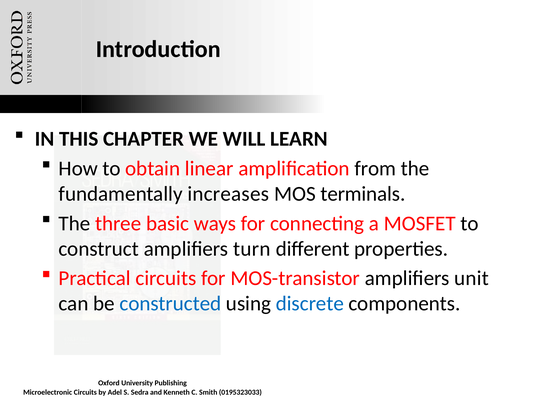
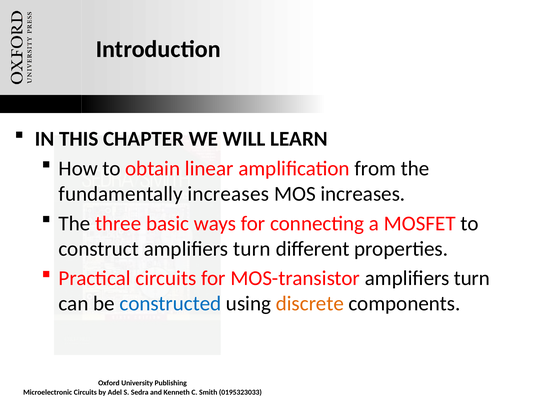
MOS terminals: terminals -> increases (363, 194)
MOS-transistor amplifiers unit: unit -> turn (472, 279)
discrete colour: blue -> orange (310, 304)
